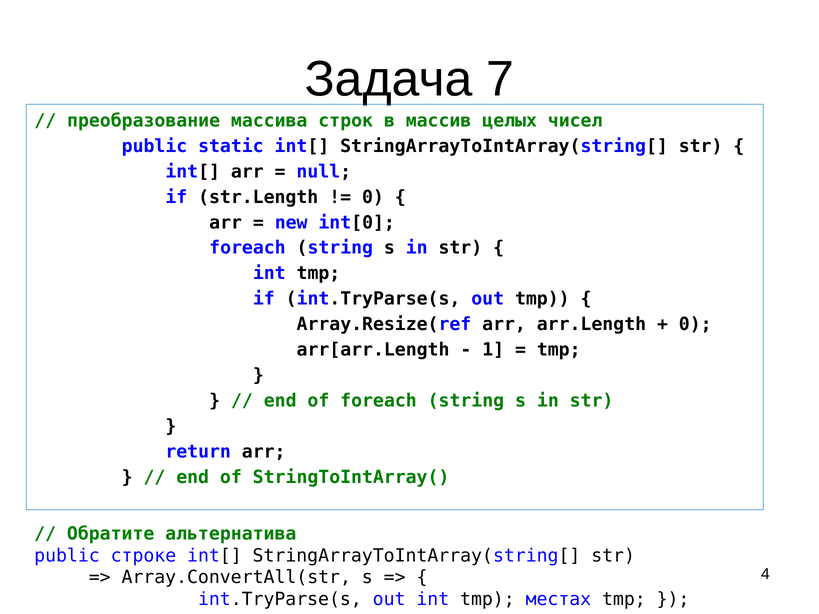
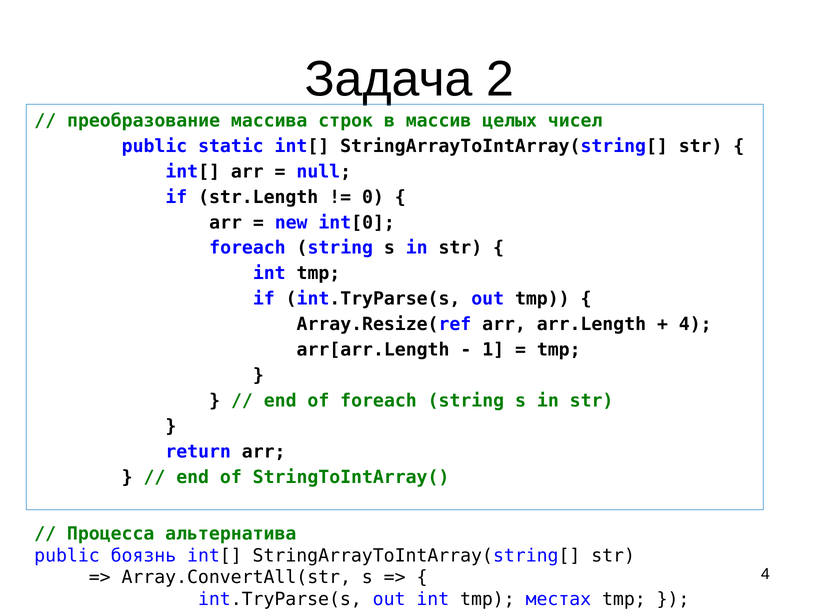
7: 7 -> 2 (500, 79)
0: 0 -> 4 (695, 325)
Обратите: Обратите -> Процесса (111, 534)
строке: строке -> боязнь (143, 556)
